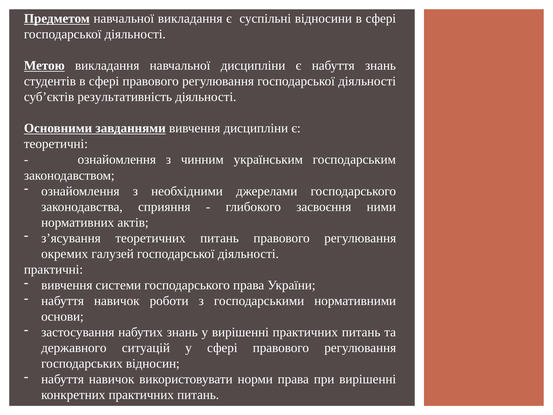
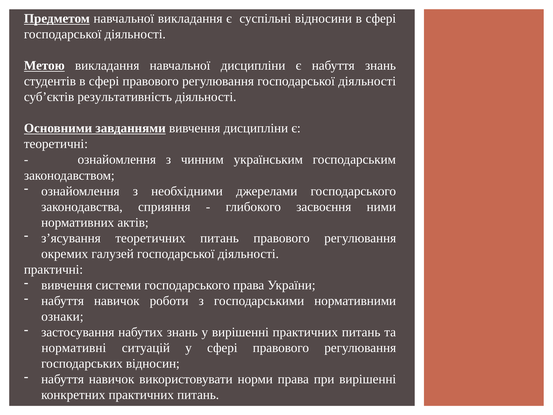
основи: основи -> ознаки (62, 316)
державного: державного -> нормативні (74, 348)
